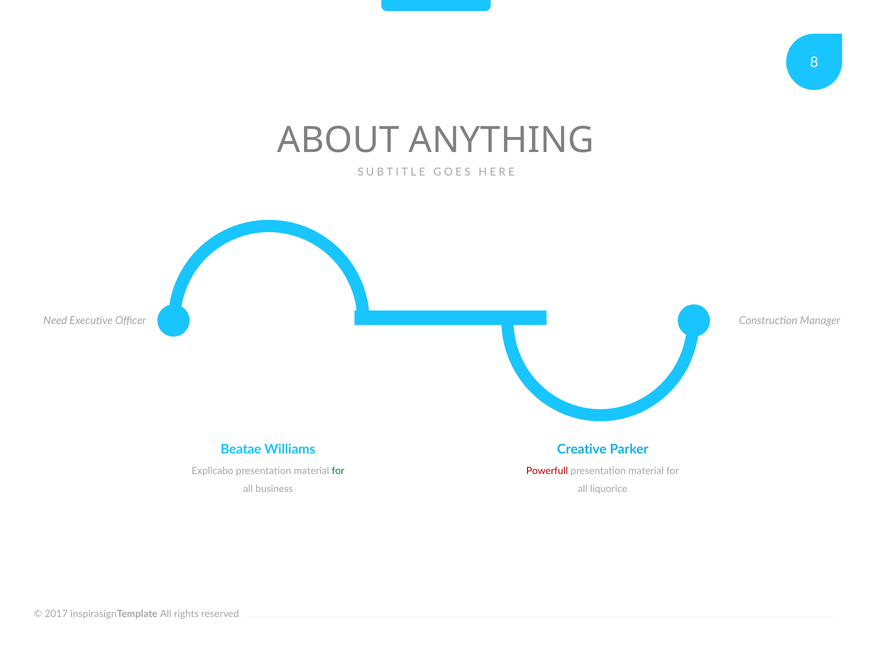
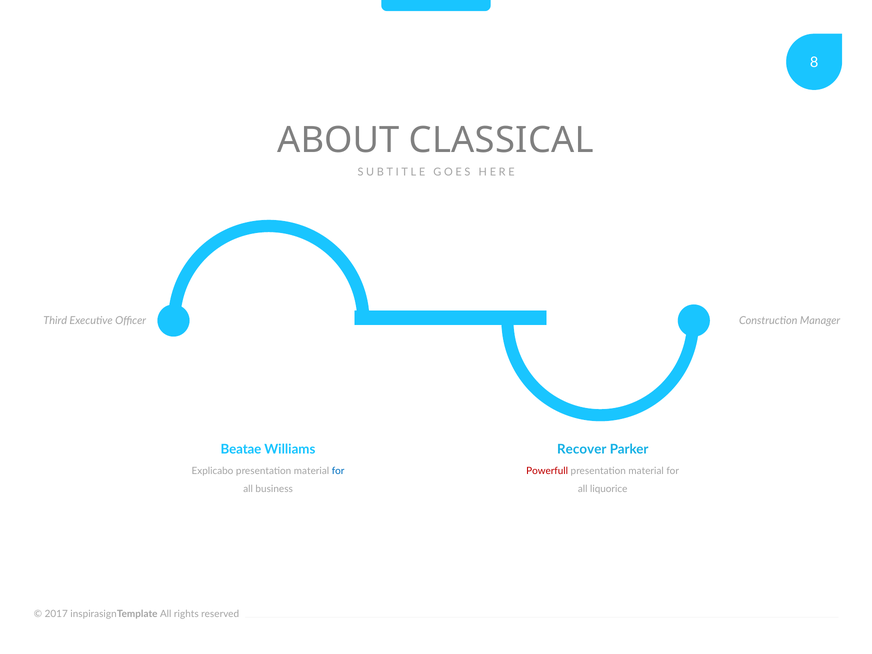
ANYTHING: ANYTHING -> CLASSICAL (501, 140)
Need: Need -> Third (55, 321)
Creative: Creative -> Recover (582, 449)
for colour: green -> blue (338, 471)
